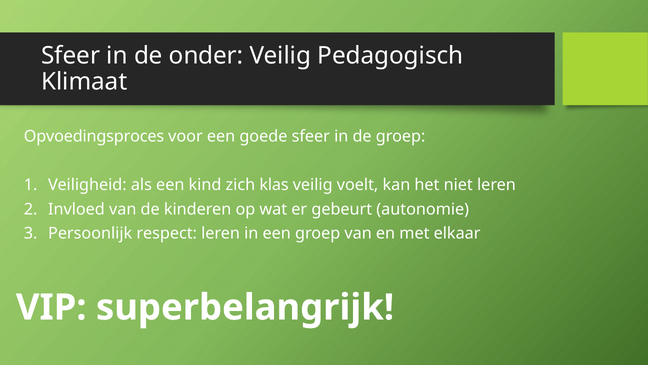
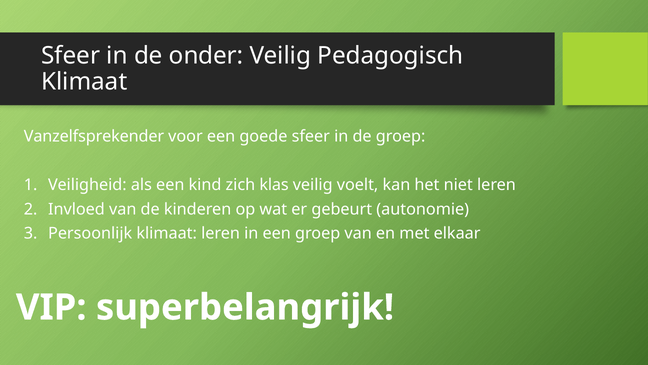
Opvoedingsproces: Opvoedingsproces -> Vanzelfsprekender (94, 136)
Persoonlijk respect: respect -> klimaat (167, 233)
